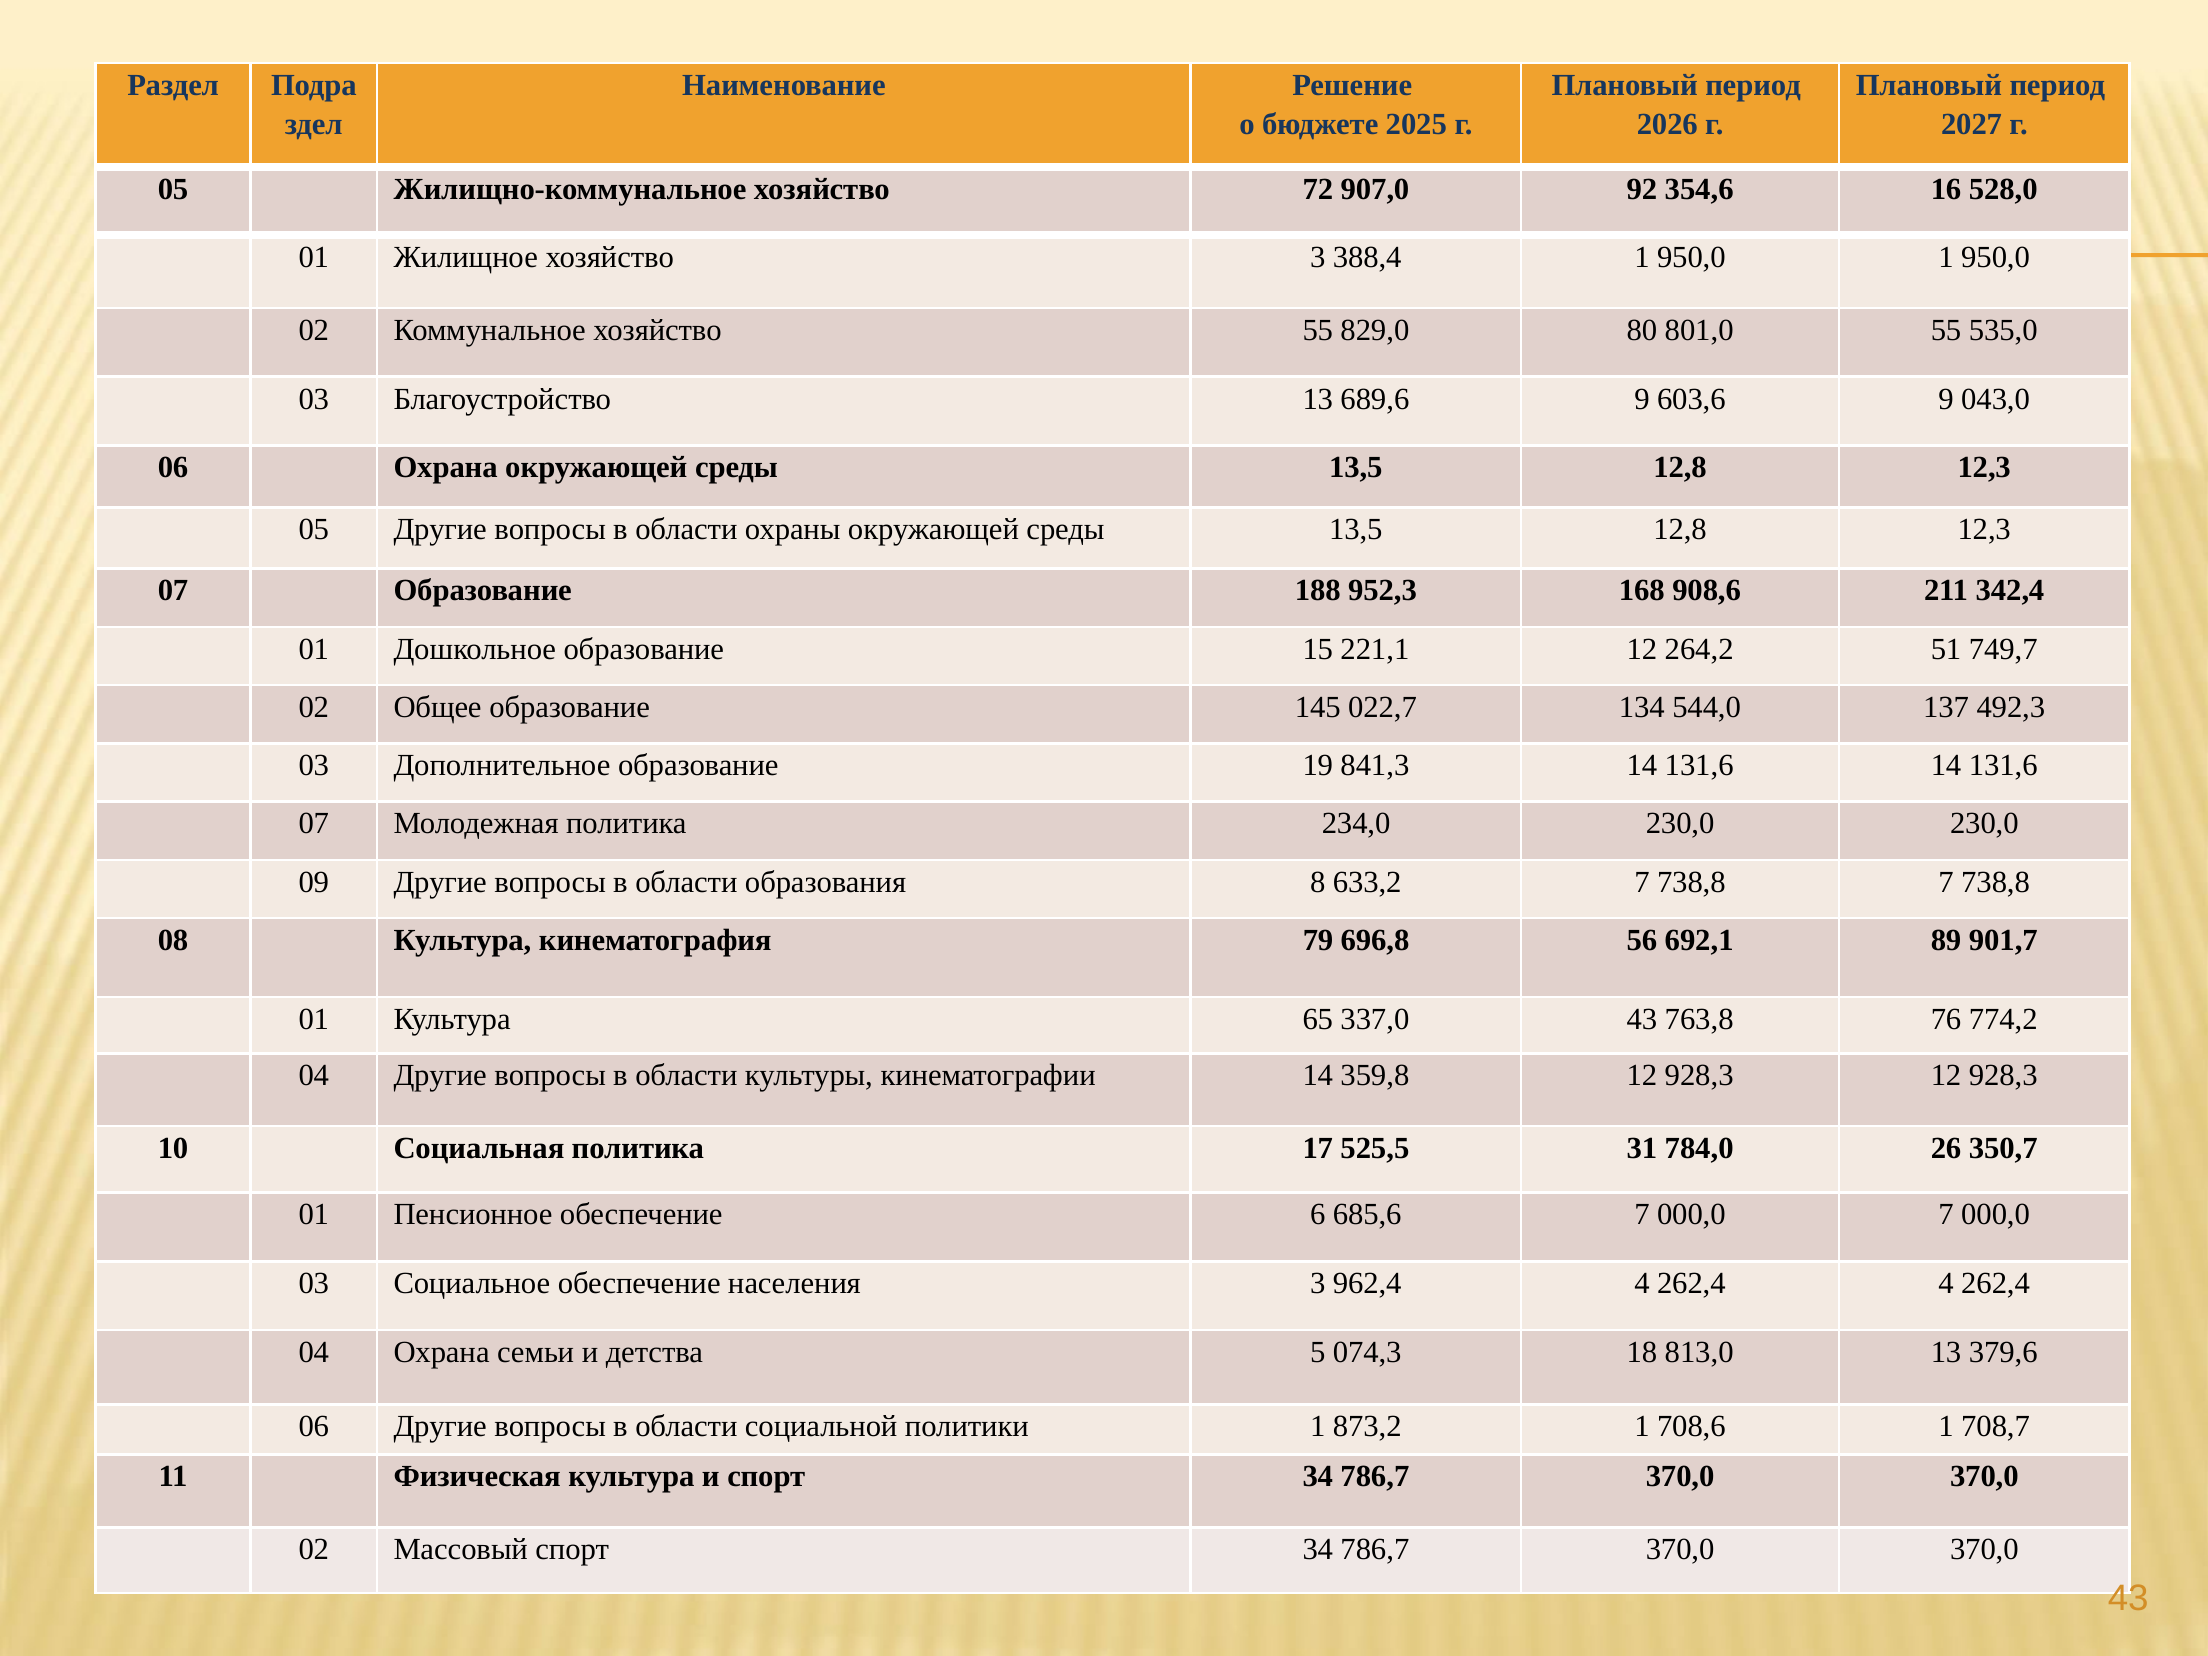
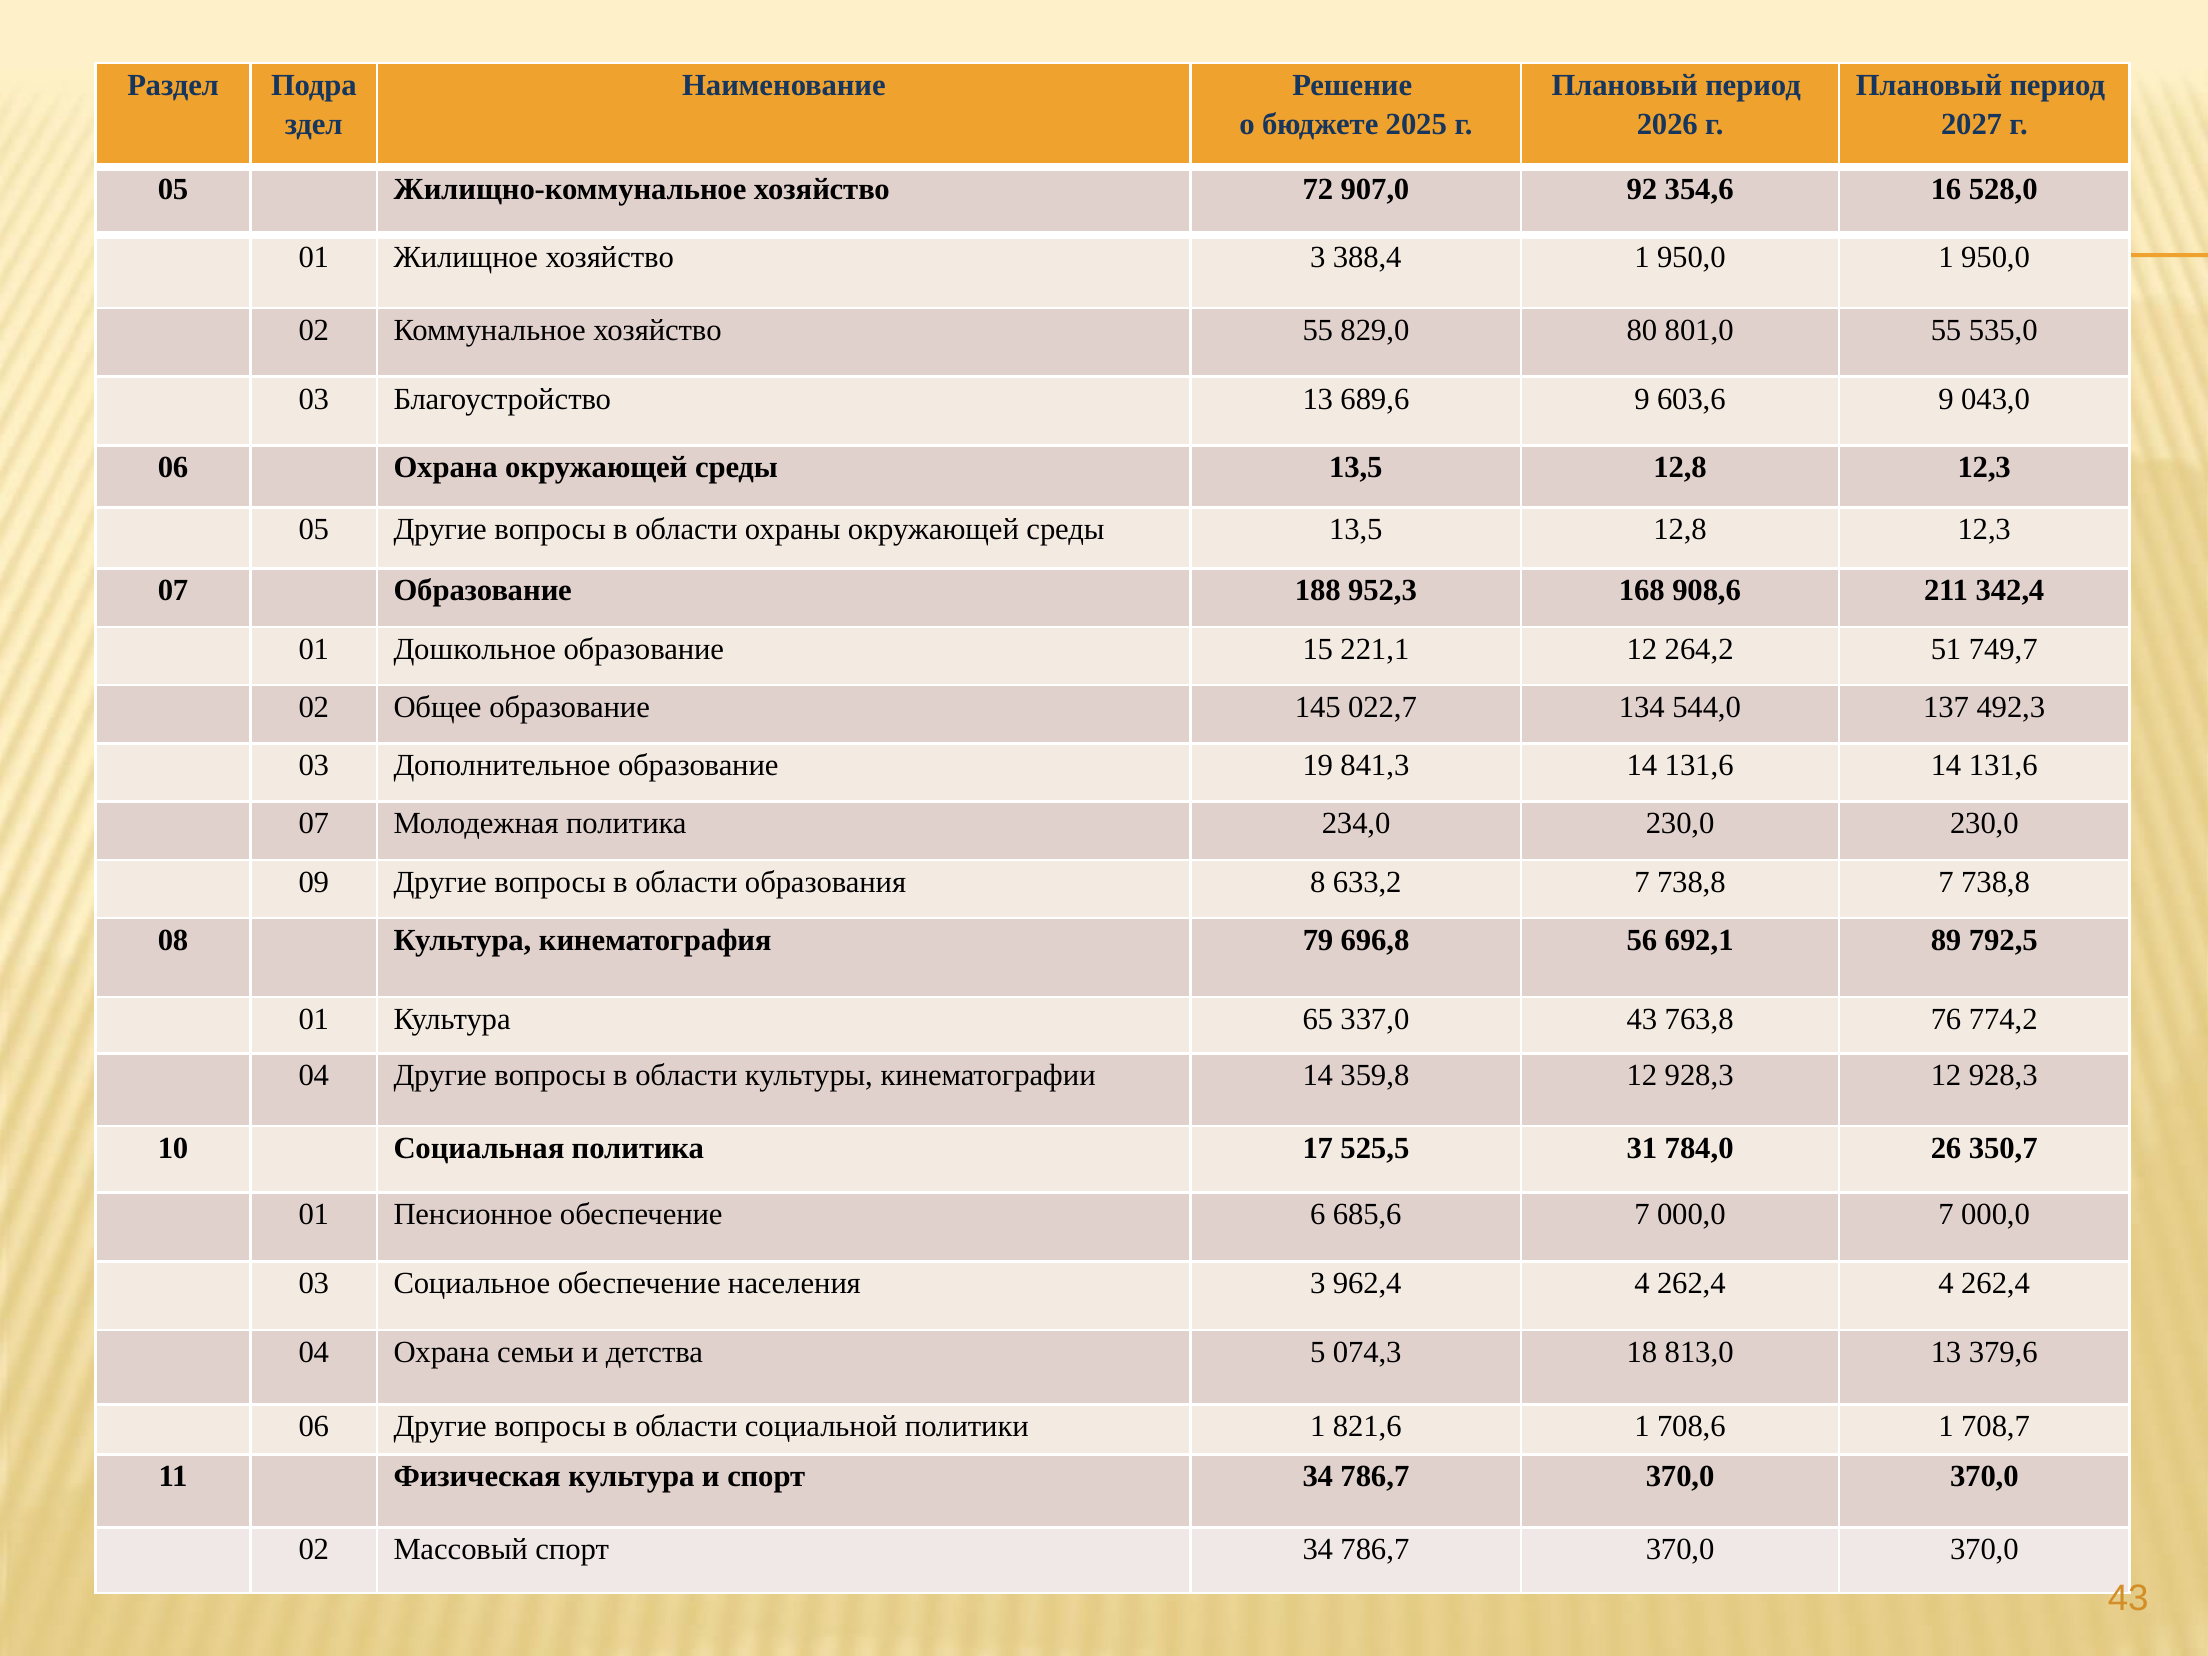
901,7: 901,7 -> 792,5 (2003, 940)
873,2: 873,2 -> 821,6 (1367, 1426)
